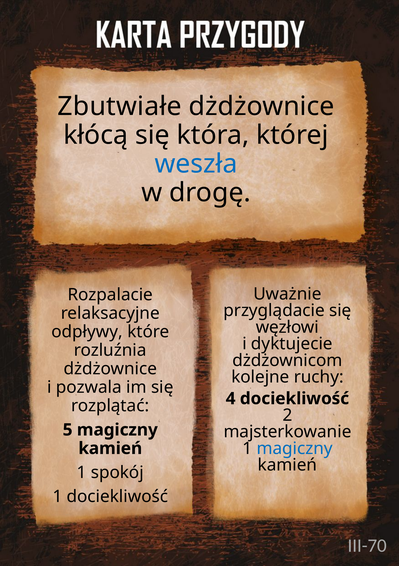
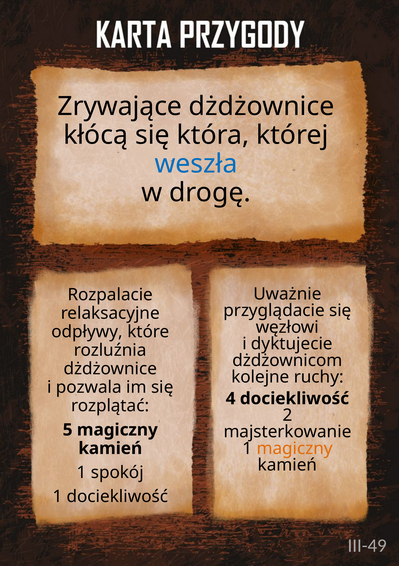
Zbutwiałe: Zbutwiałe -> Zrywające (120, 107)
magiczny colour: blue -> orange (295, 449)
III-70: III-70 -> III-49 (367, 546)
